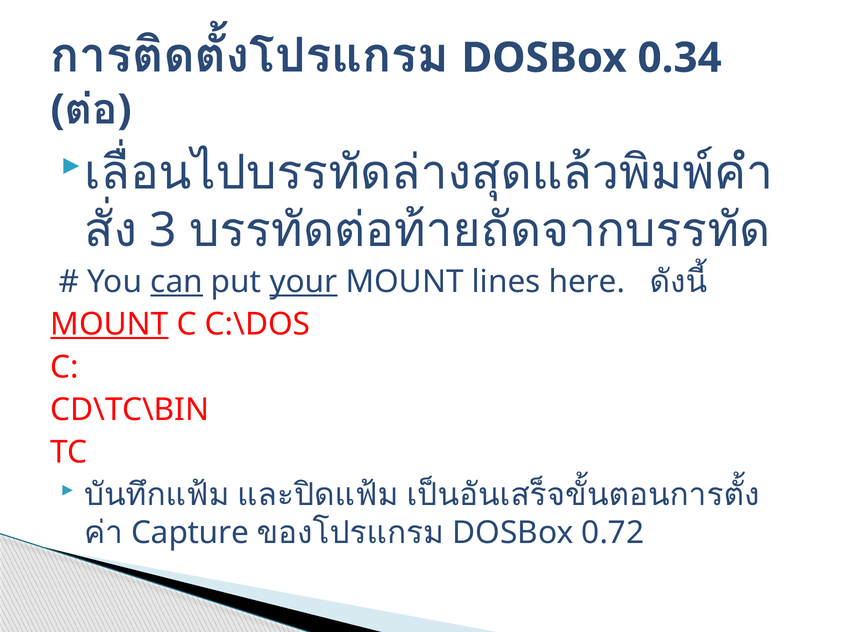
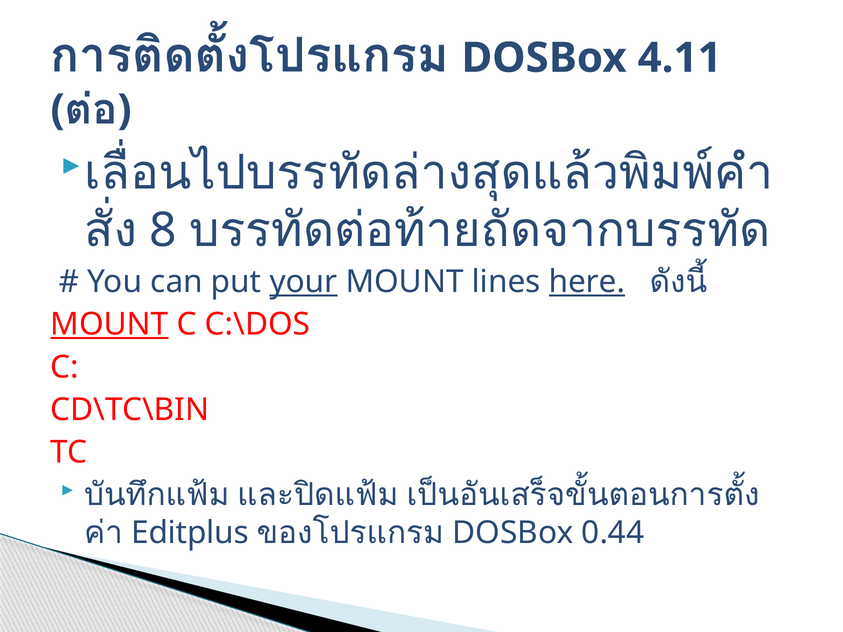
0.34: 0.34 -> 4.11 (680, 58)
3: 3 -> 8 (163, 231)
can underline: present -> none (177, 282)
here underline: none -> present (587, 282)
Capture: Capture -> Editplus (190, 533)
0.72: 0.72 -> 0.44 (613, 533)
